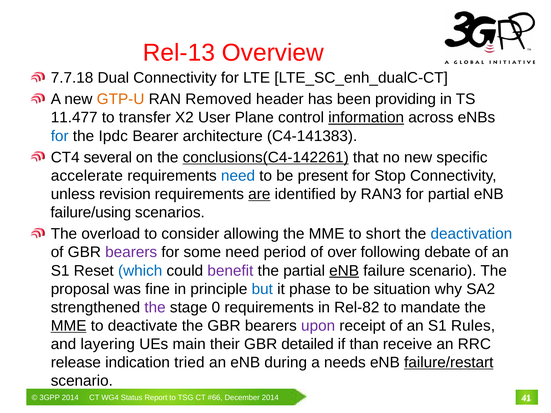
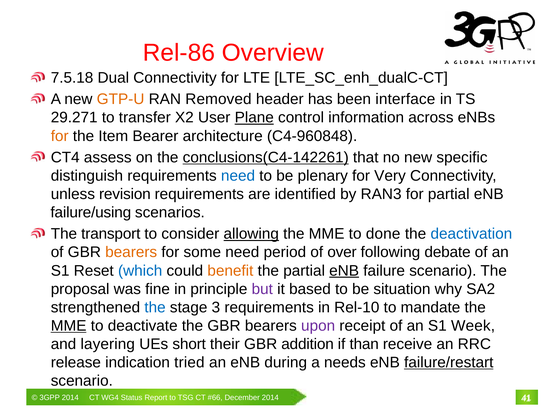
Rel-13: Rel-13 -> Rel-86 (179, 53)
7.7.18: 7.7.18 -> 7.5.18 (72, 78)
providing: providing -> interface (405, 99)
11.477: 11.477 -> 29.271 (74, 118)
Plane underline: none -> present (254, 118)
information underline: present -> none (366, 118)
for colour: blue -> orange (60, 136)
Ipdc: Ipdc -> Item (113, 136)
C4-141383: C4-141383 -> C4-960848 (312, 136)
several: several -> assess (108, 157)
accelerate: accelerate -> distinguish (87, 176)
present: present -> plenary (323, 176)
Stop: Stop -> Very (390, 176)
are underline: present -> none (259, 194)
overload: overload -> transport (111, 234)
allowing underline: none -> present (251, 234)
short: short -> done (383, 234)
bearers colour: purple -> orange (131, 252)
benefit colour: purple -> orange (230, 271)
but colour: blue -> purple (262, 289)
phase: phase -> based (310, 289)
the colour: purple -> blue (155, 308)
0: 0 -> 3 (216, 308)
Rel-82: Rel-82 -> Rel-10 (357, 308)
Rules: Rules -> Week (473, 326)
main: main -> short (189, 344)
detailed: detailed -> addition (308, 344)
